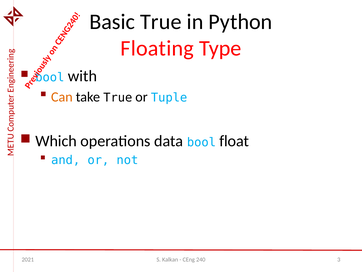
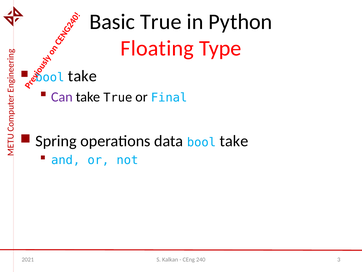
with: with -> take (82, 76)
Can colour: orange -> purple (62, 97)
Tuple: Tuple -> Final (169, 97)
Which: Which -> Spring (56, 141)
float: float -> take (234, 141)
